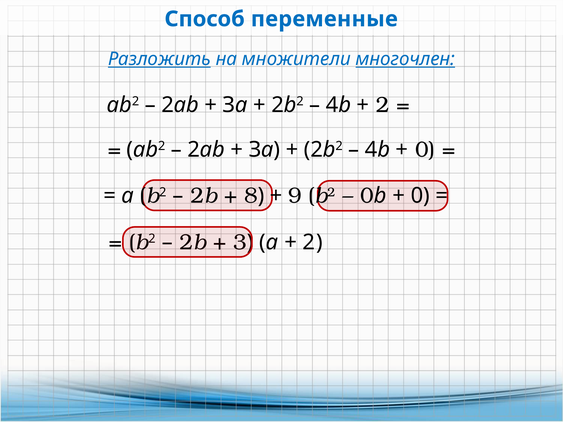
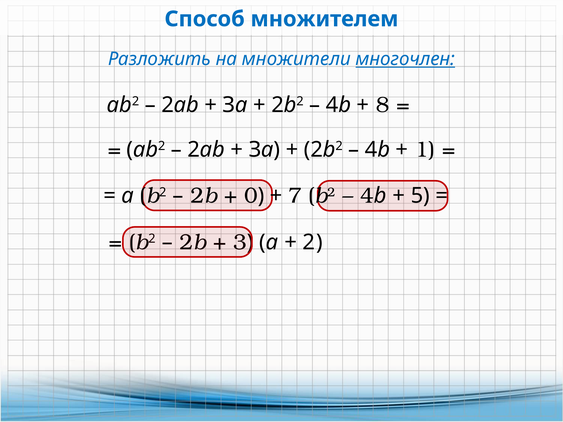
переменные: переменные -> множителем (324, 19)
Разложить underline: present -> none (159, 59)
2: 2 -> 8 (383, 105)
0: 0 -> 1 (425, 150)
8: 8 -> 0 (251, 196)
9: 9 -> 7 (295, 196)
0: 0 -> 4 (367, 196)
0: 0 -> 5 (420, 196)
